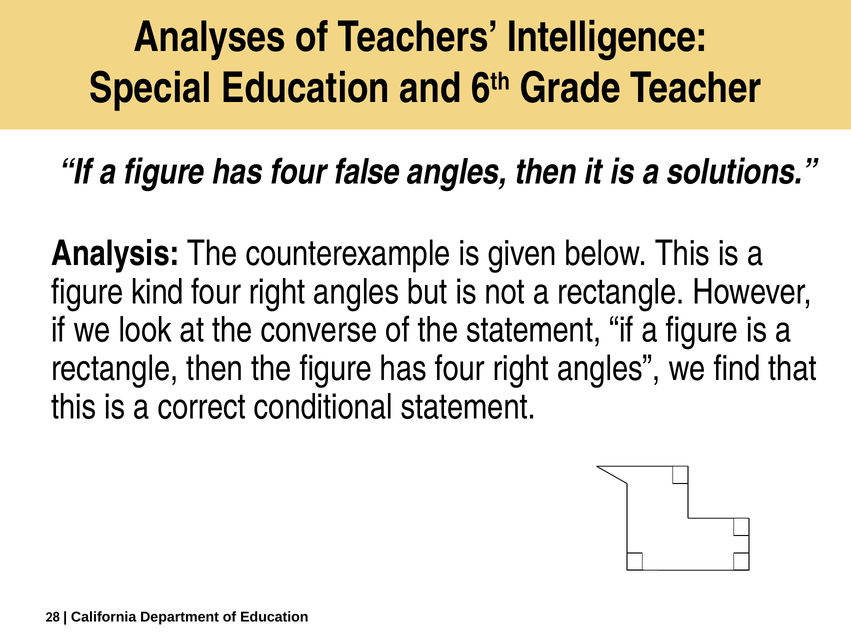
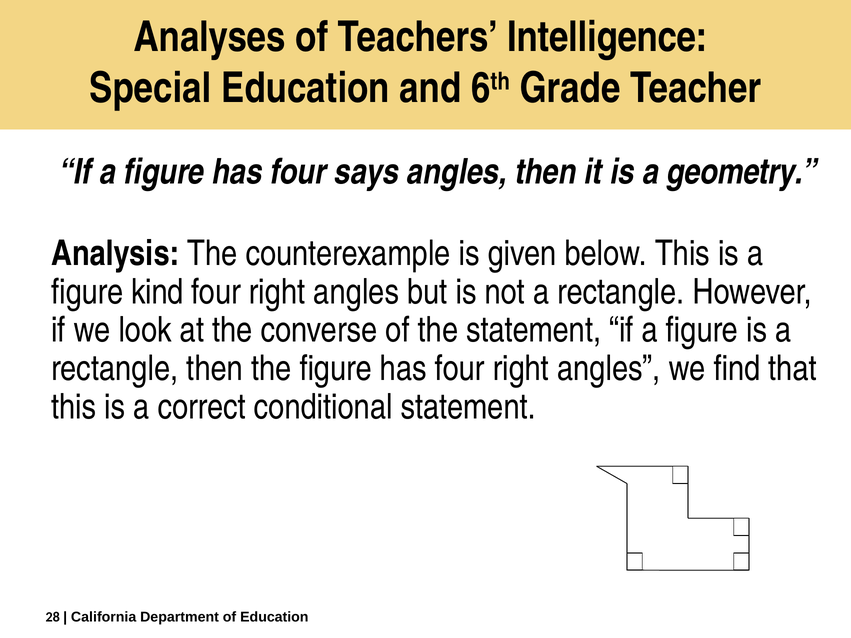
false: false -> says (367, 172)
solutions: solutions -> geometry (742, 172)
